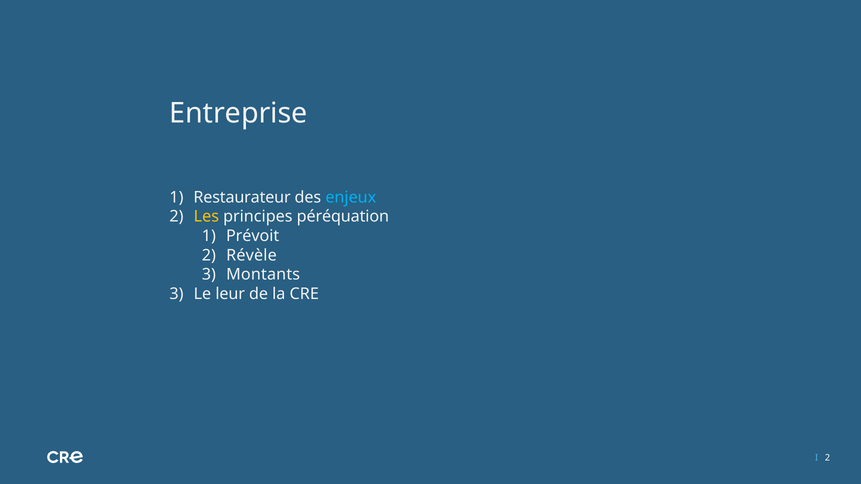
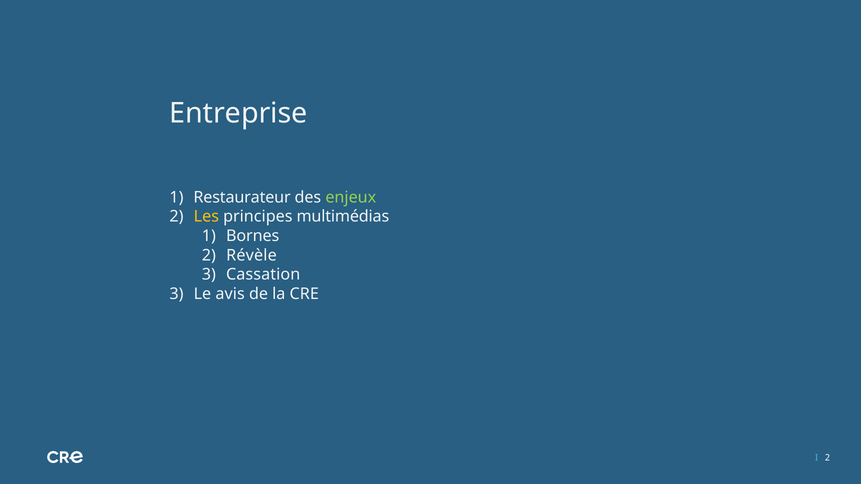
enjeux colour: light blue -> light green (351, 197)
péréquation: péréquation -> multimédias (343, 217)
Prévoit: Prévoit -> Bornes (253, 236)
Montants: Montants -> Cassation (263, 275)
leur: leur -> avis (230, 294)
